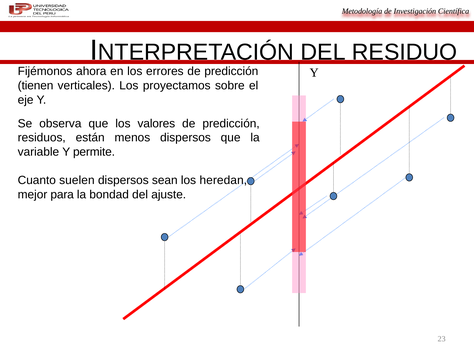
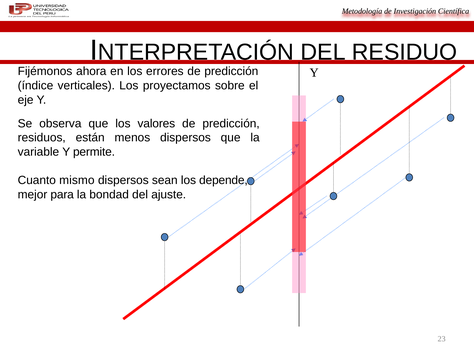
tienen: tienen -> índice (36, 86)
suelen: suelen -> mismo (77, 181)
heredan: heredan -> depende (223, 181)
